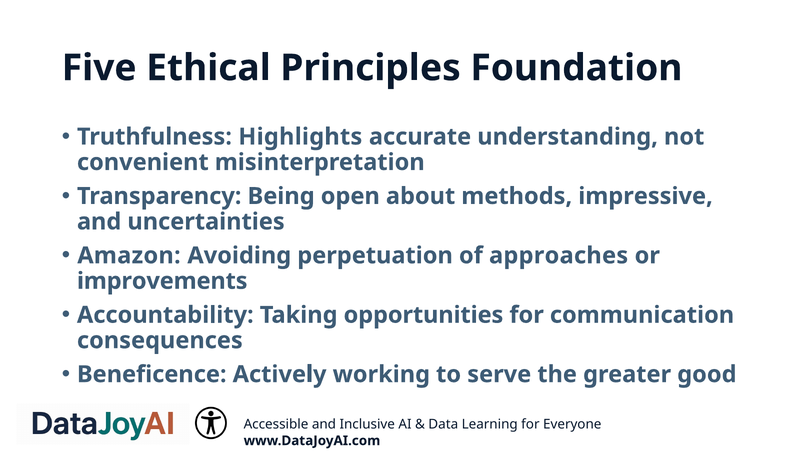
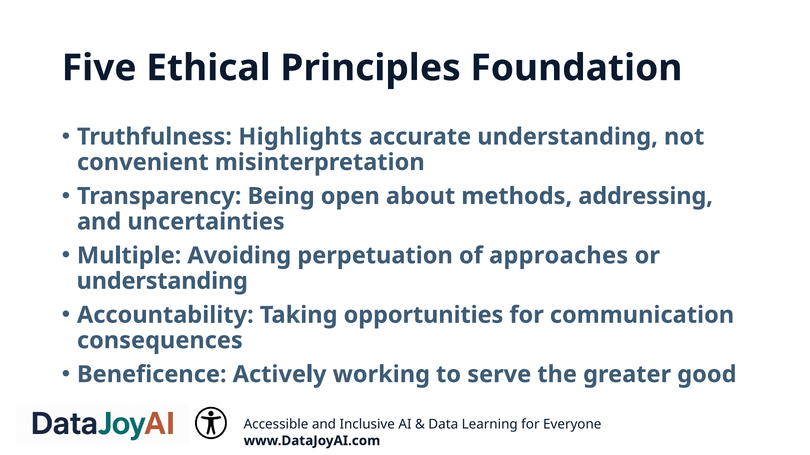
impressive: impressive -> addressing (646, 196)
Amazon: Amazon -> Multiple (129, 256)
improvements: improvements -> understanding (162, 281)
